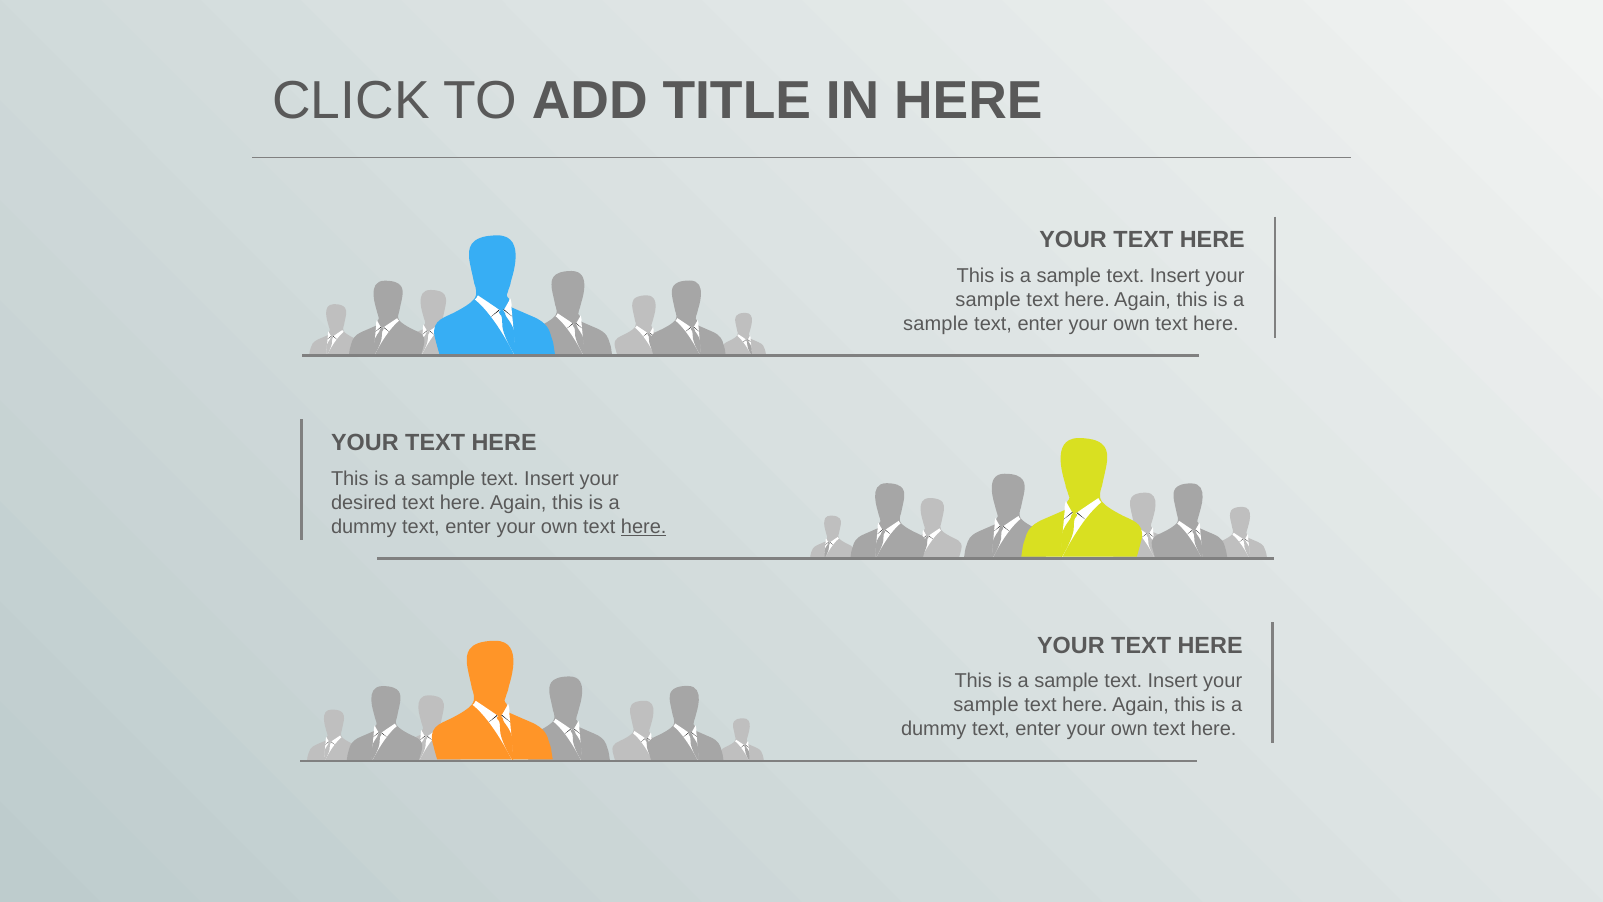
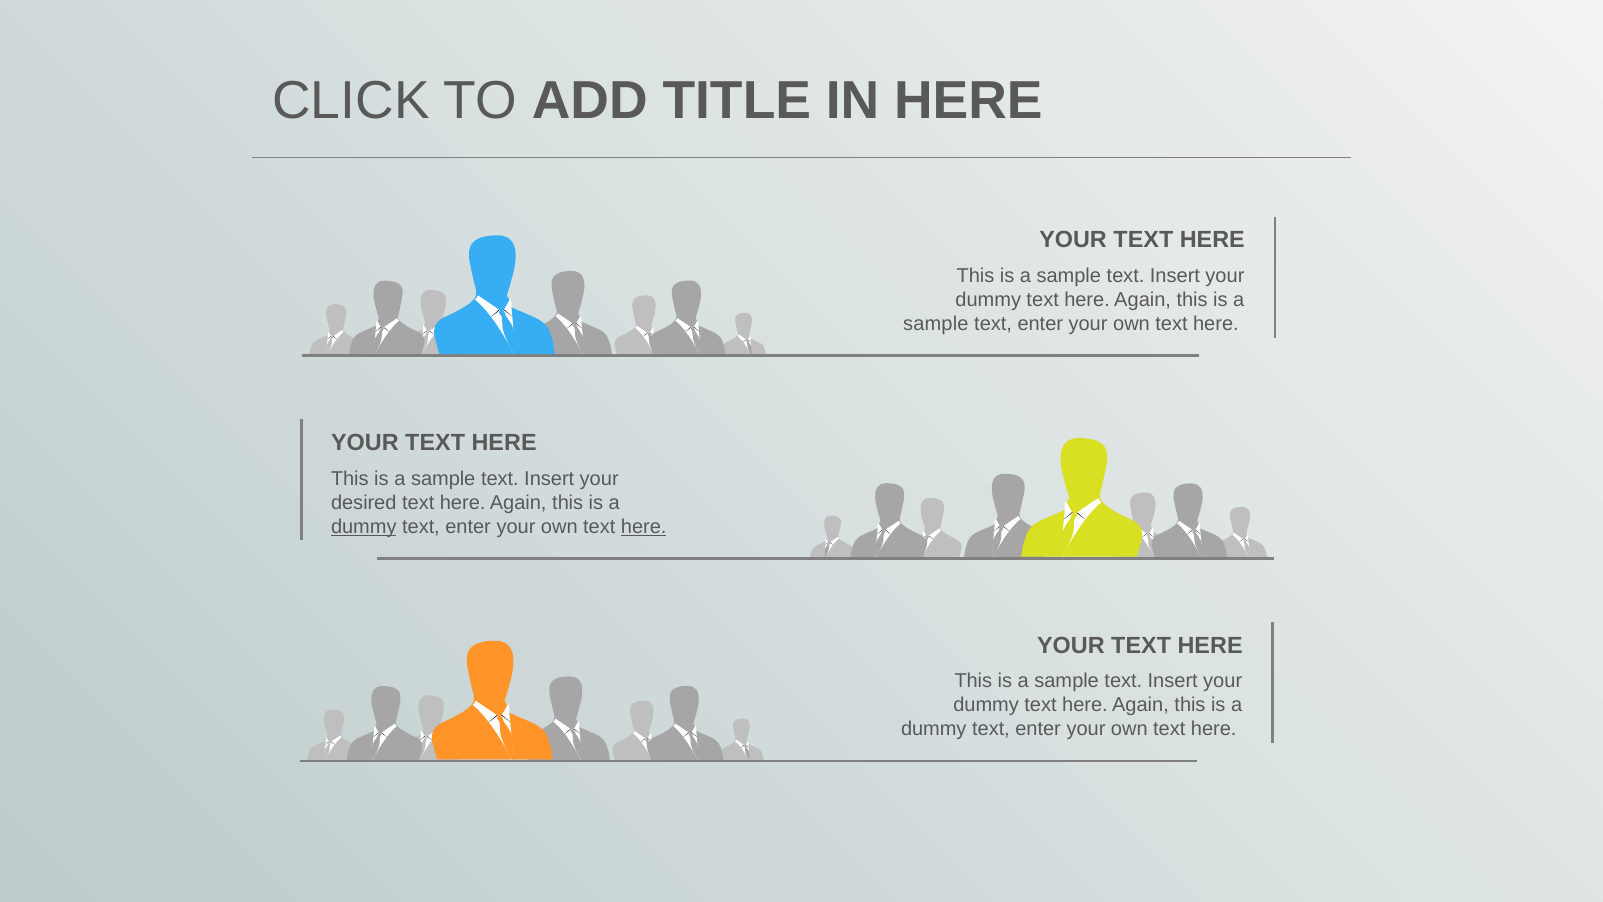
sample: sample -> dummy (988, 300)
dummy underline: none -> present (364, 526)
sample: sample -> dummy (986, 705)
